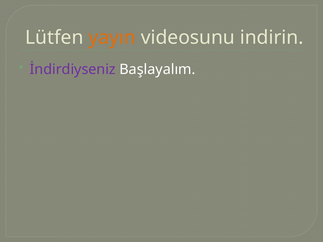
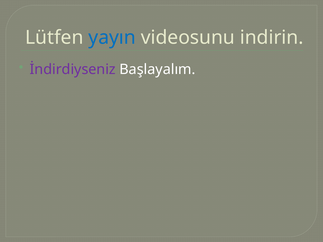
yayın colour: orange -> blue (112, 38)
